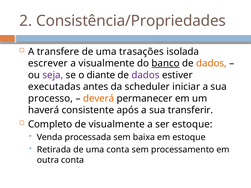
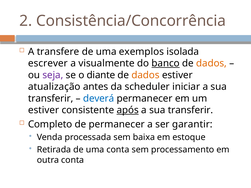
Consistência/Propriedades: Consistência/Propriedades -> Consistência/Concorrência (131, 21)
trasações: trasações -> exemplos (141, 52)
dados colour: purple -> orange (146, 75)
executadas: executadas -> atualização (54, 87)
processo: processo -> transferir (51, 99)
deverá colour: orange -> blue (99, 99)
haverá: haverá -> estiver (44, 110)
após underline: none -> present (128, 110)
de visualmente: visualmente -> permanecer (117, 124)
ser estoque: estoque -> garantir (192, 124)
